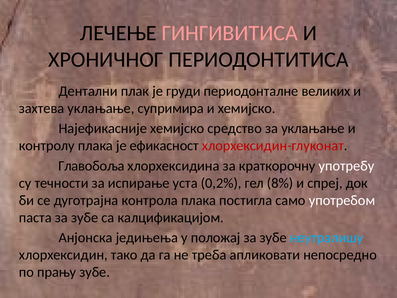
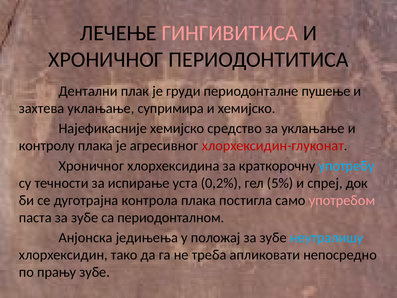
великих: великих -> пушење (326, 91)
ефикасност: ефикасност -> агресивног (164, 146)
Главобоља: Главобоља -> Хроничног (91, 166)
употребу colour: white -> light blue (347, 166)
8%: 8% -> 5% (280, 183)
употребом colour: white -> pink (342, 200)
калцификацијом: калцификацијом -> периодонталном (171, 217)
